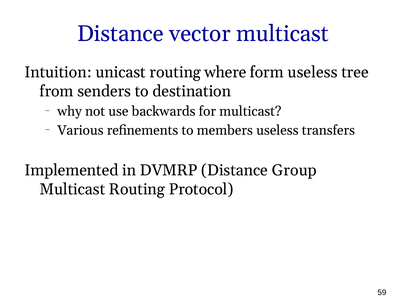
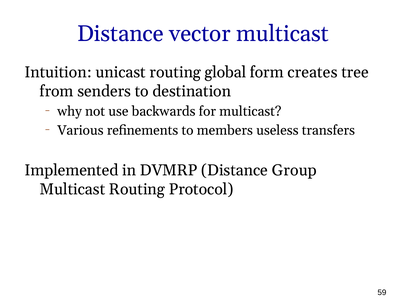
where: where -> global (225, 72)
form useless: useless -> creates (313, 72)
